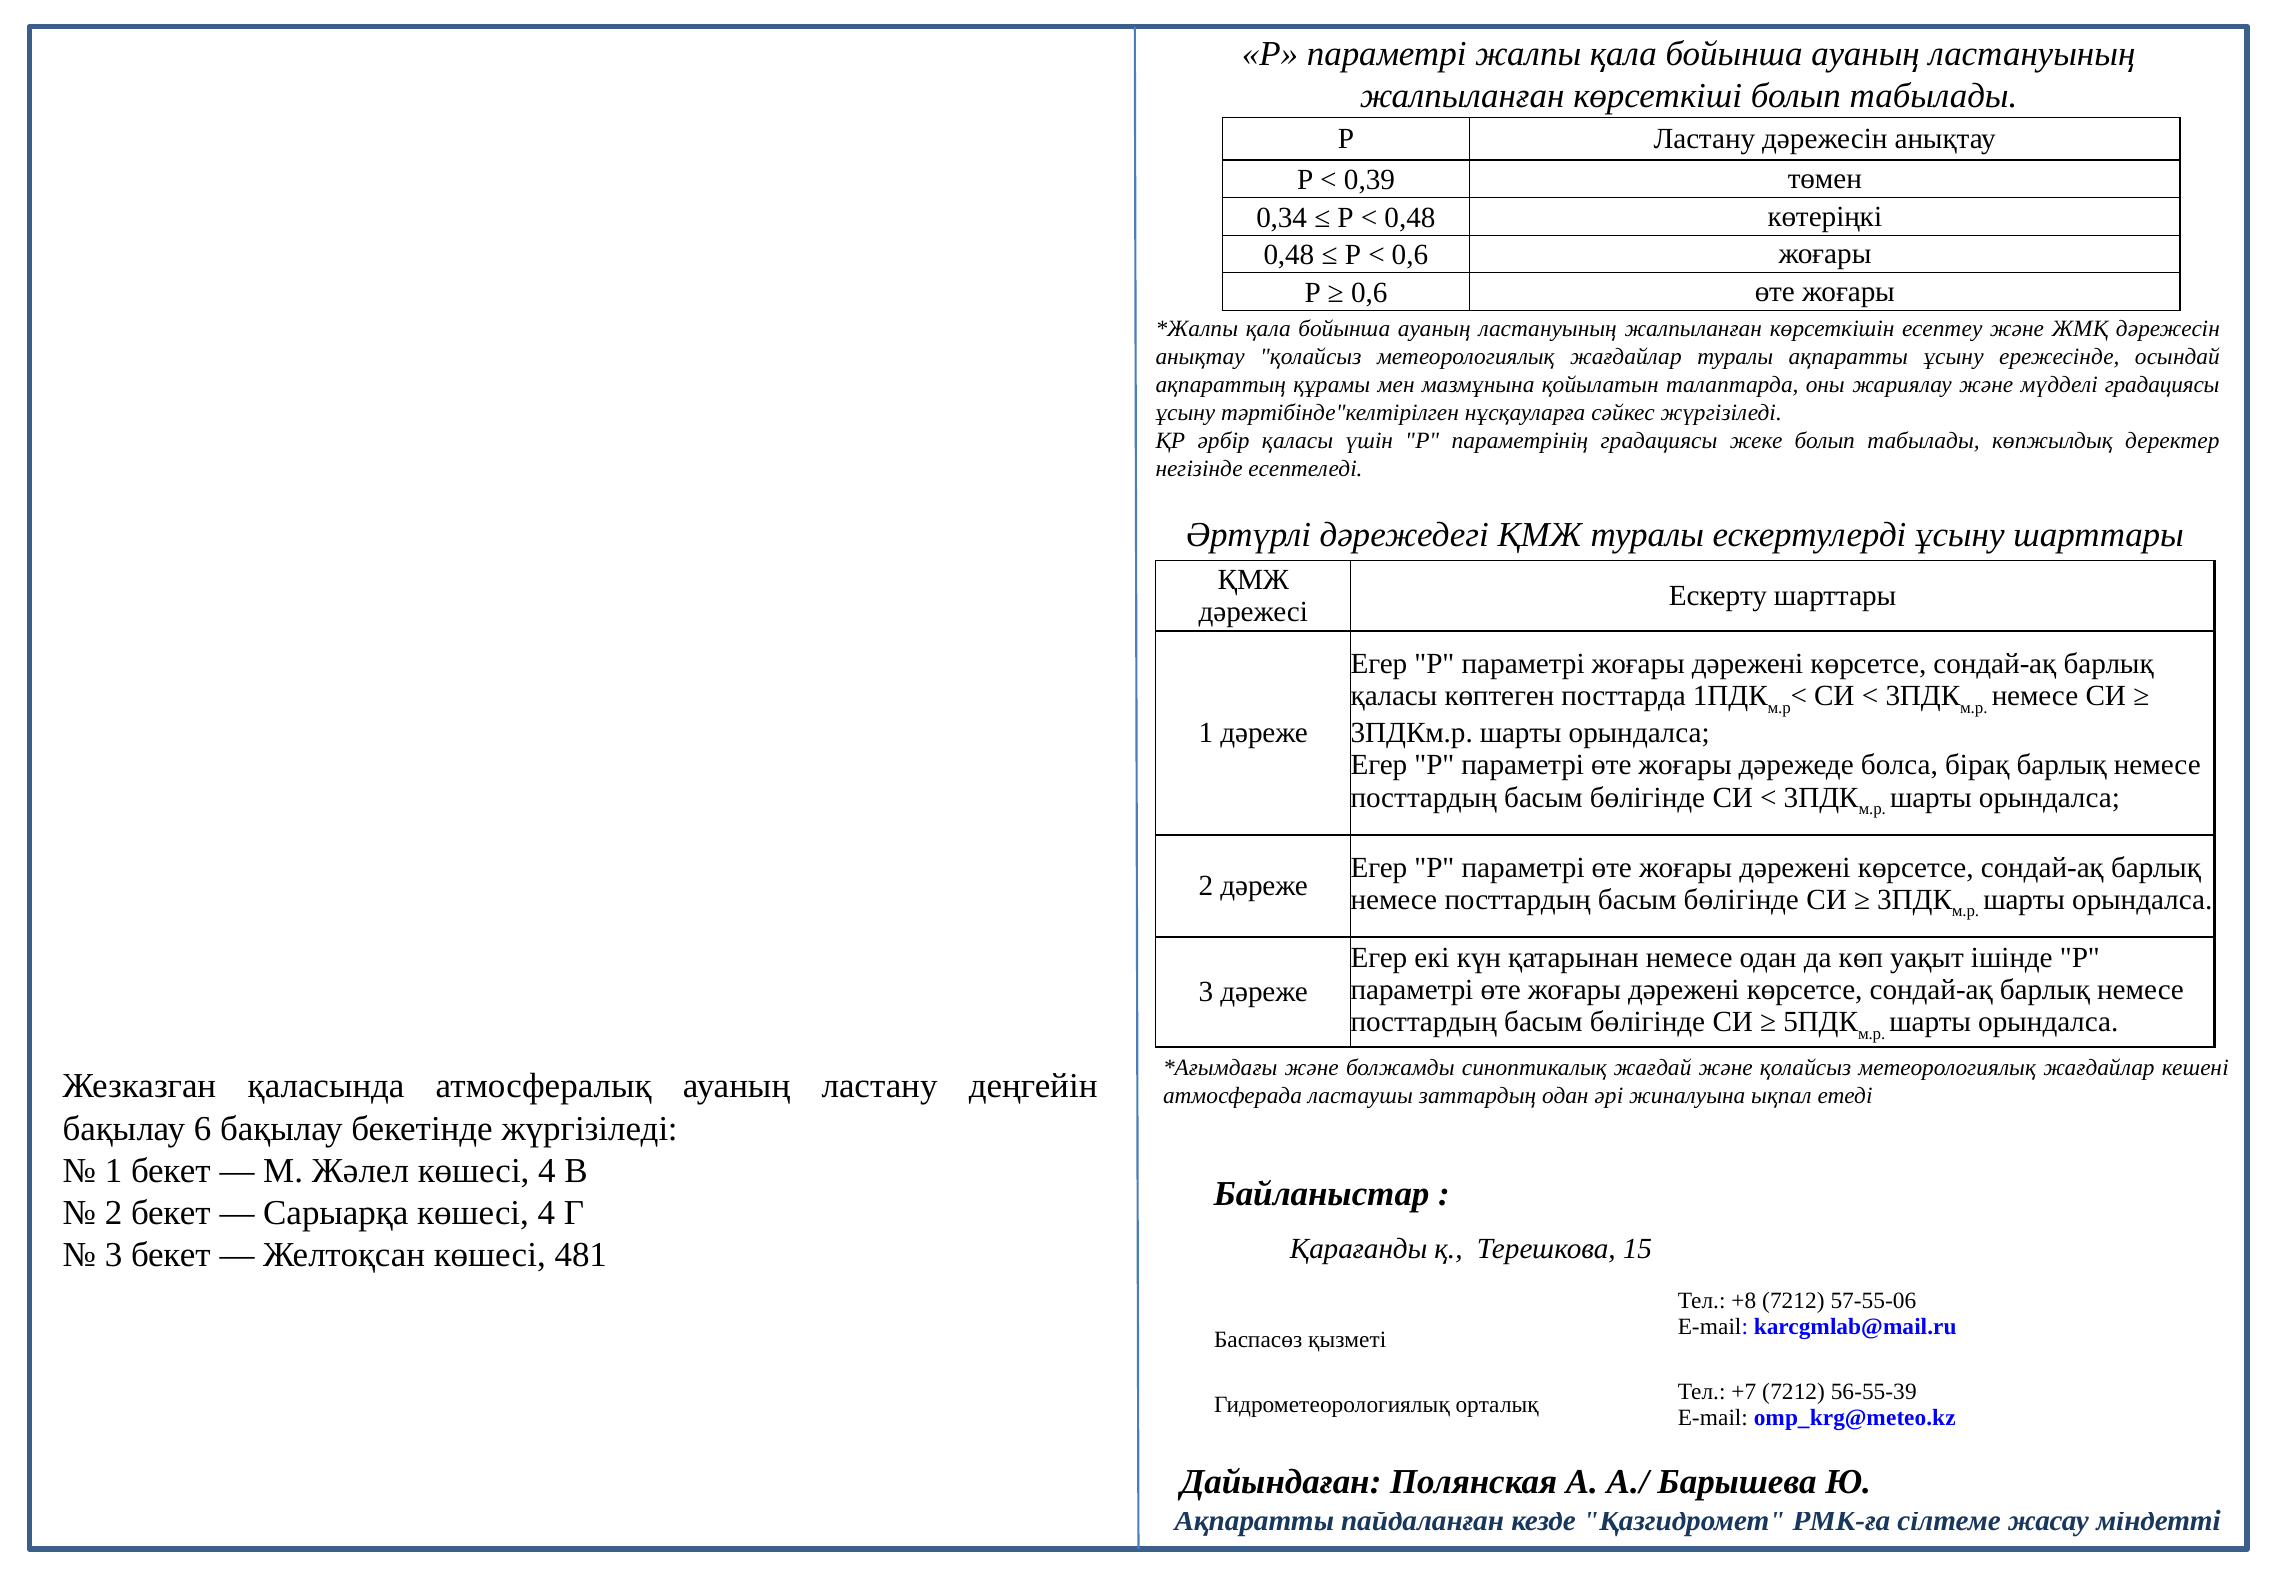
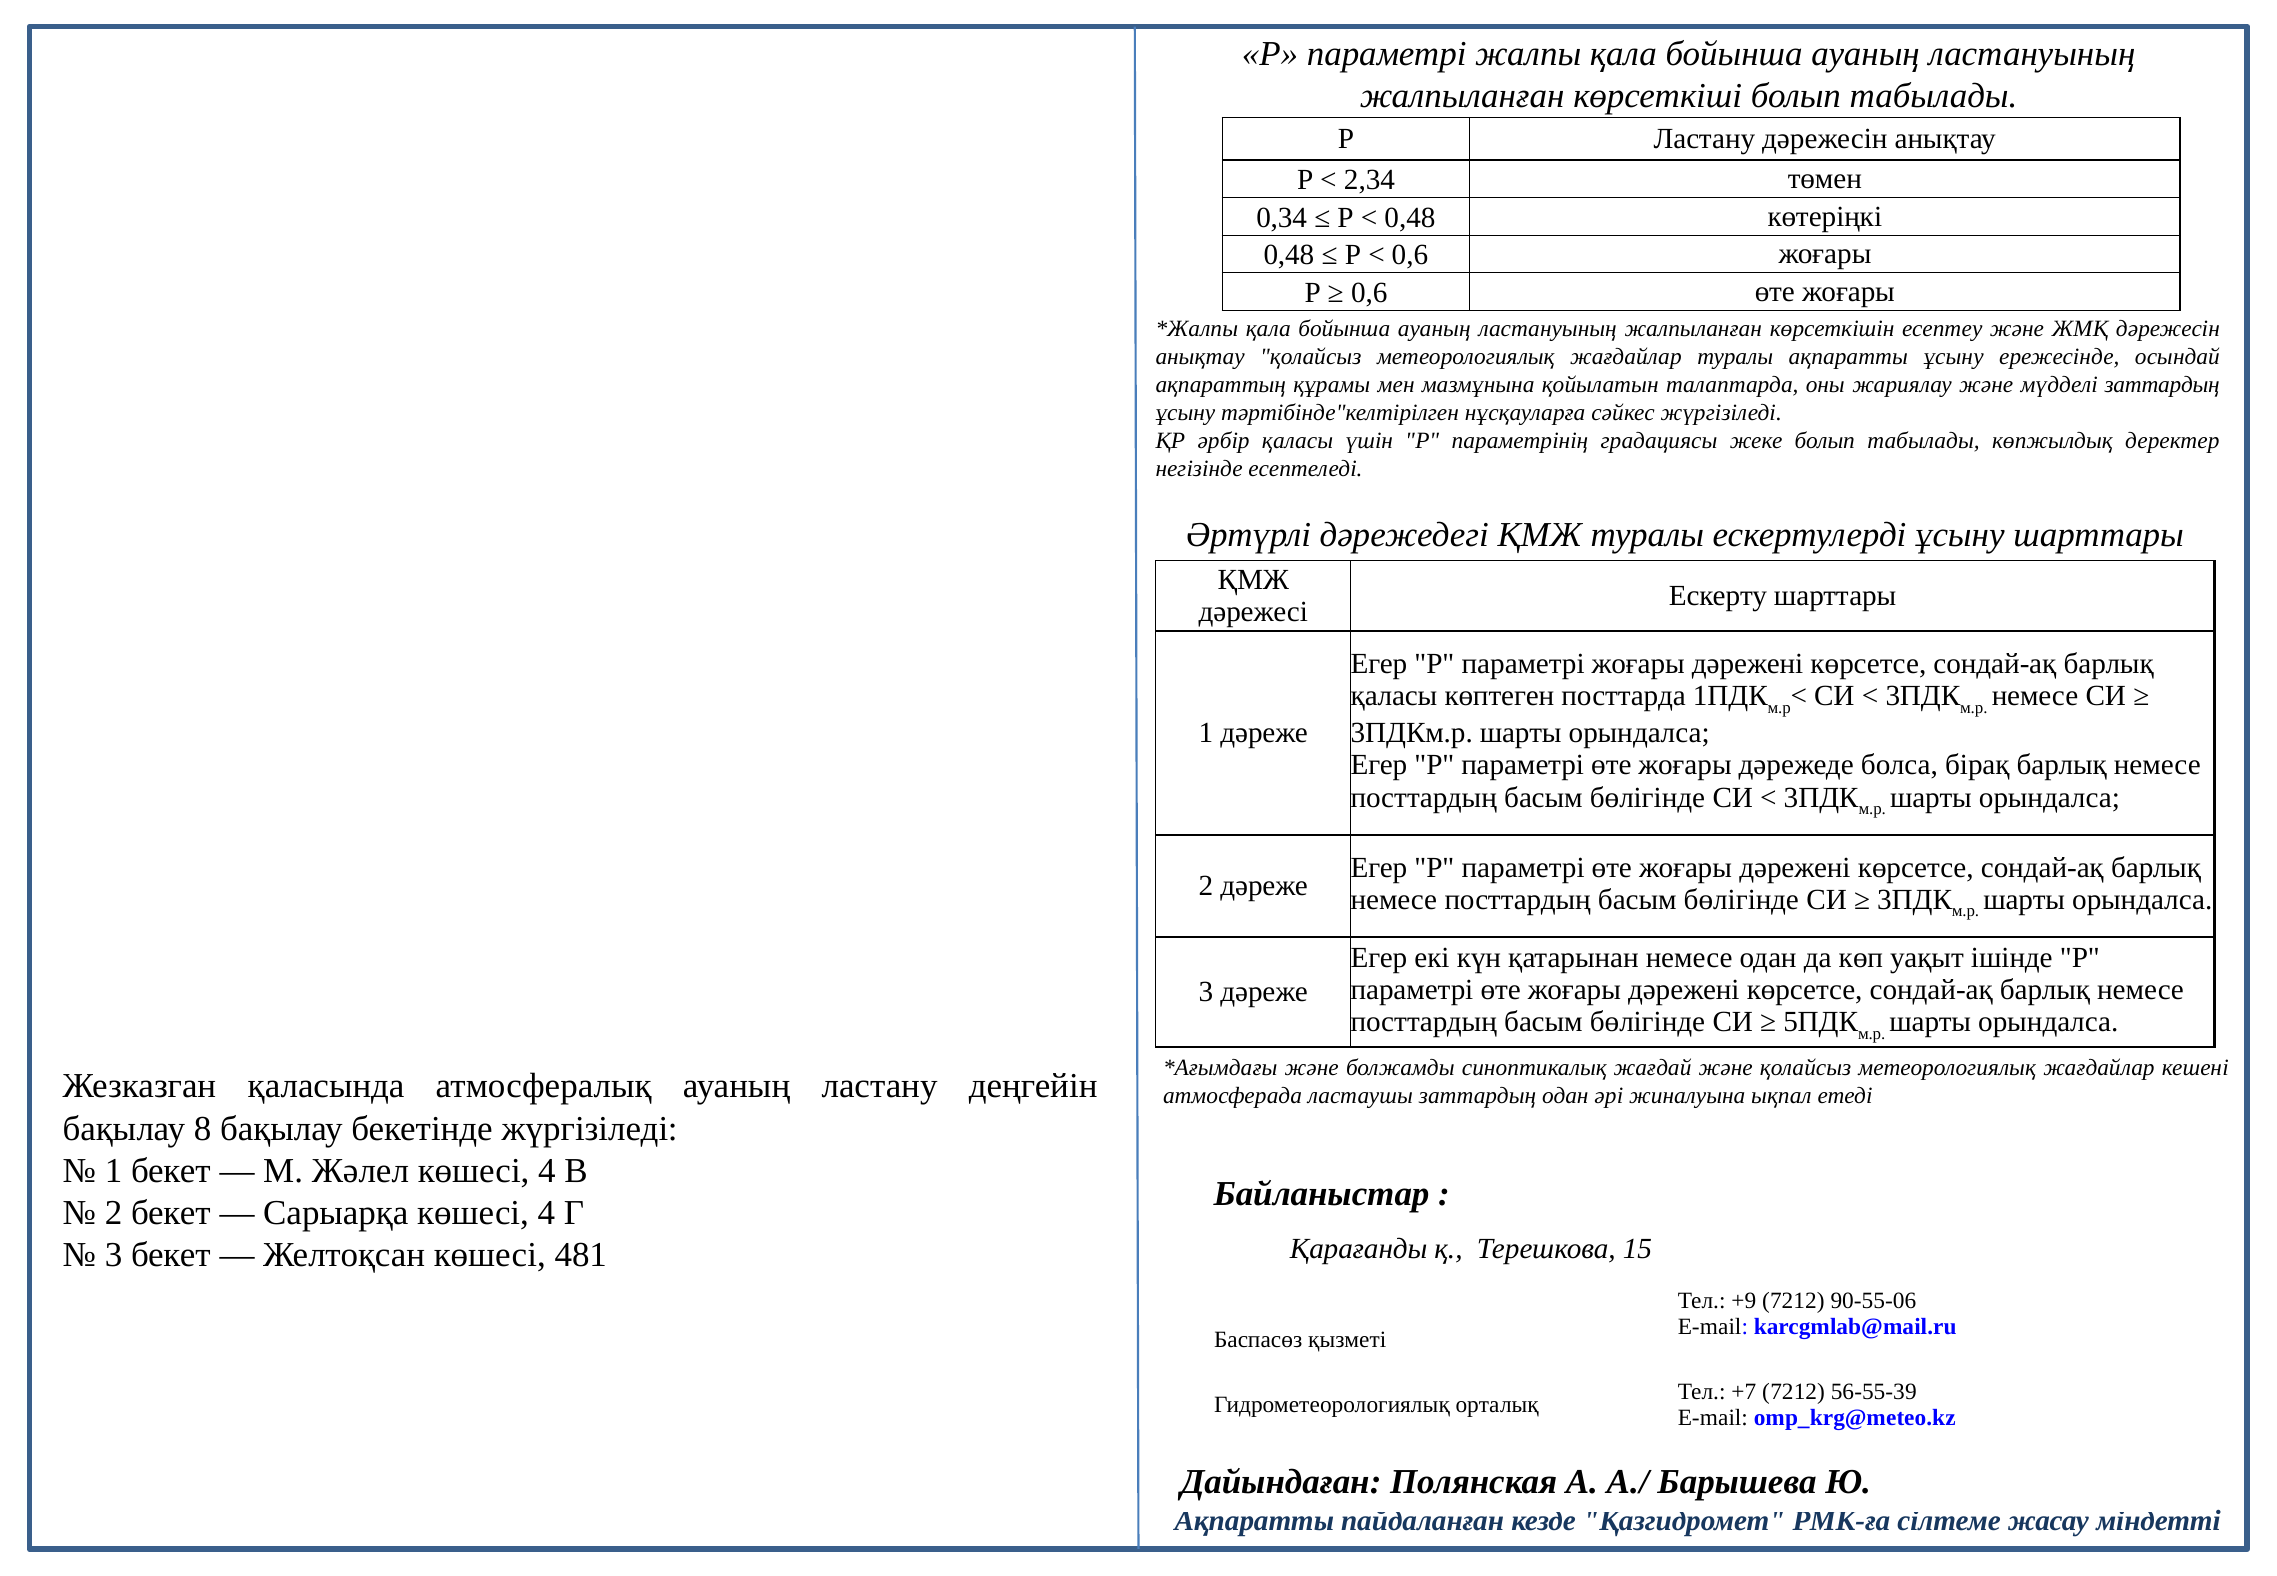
0,39: 0,39 -> 2,34 (1370, 180)
мүдделі градациясы: градациясы -> заттардың (2162, 385)
6: 6 -> 8 (203, 1129)
+8: +8 -> +9 (1744, 1301)
57-55-06: 57-55-06 -> 90-55-06 (1873, 1301)
